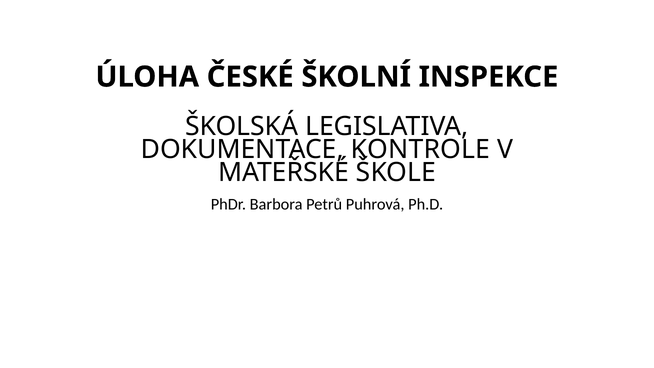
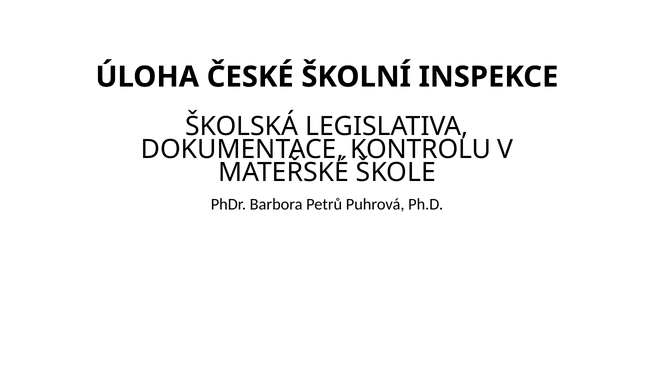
KONTROLE: KONTROLE -> KONTROLU (421, 149)
